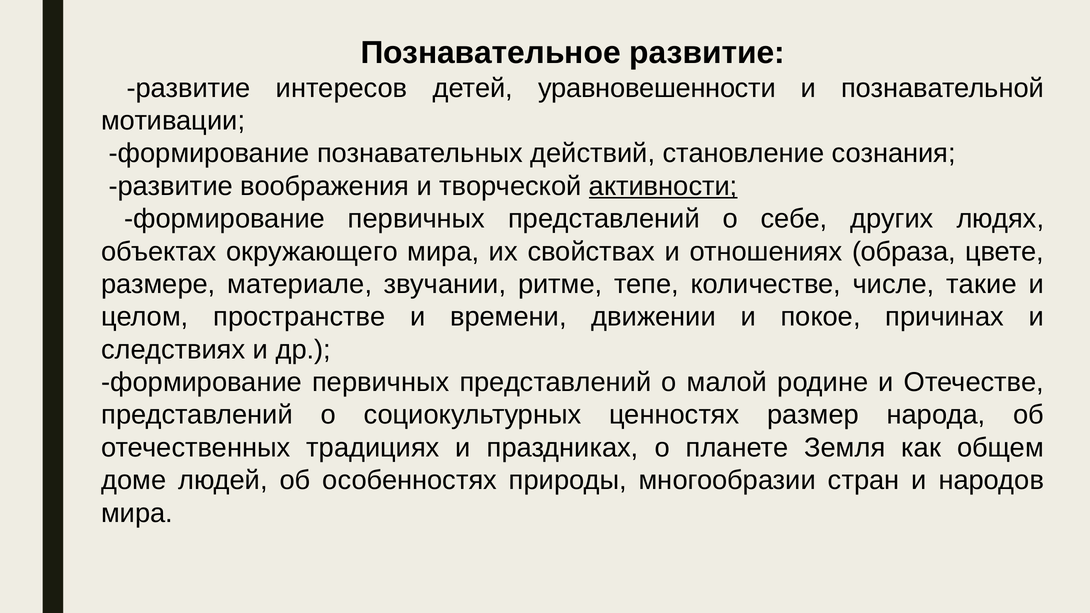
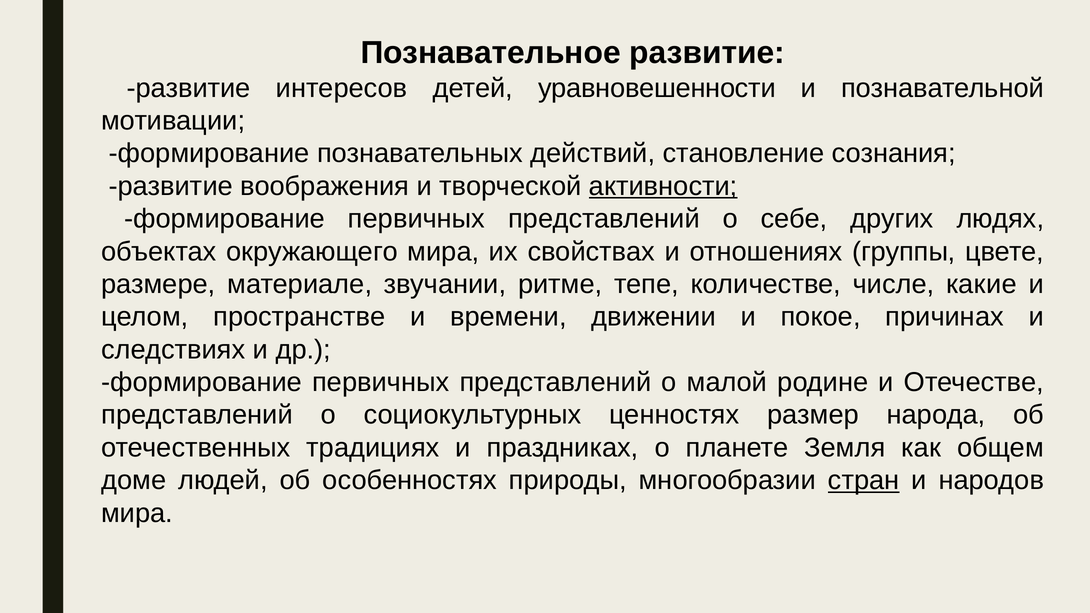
образа: образа -> группы (904, 252)
такие: такие -> какие (981, 284)
стран underline: none -> present (864, 480)
